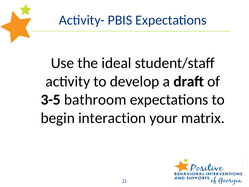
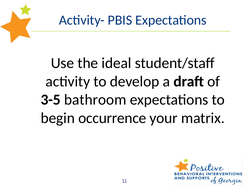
interaction: interaction -> occurrence (112, 118)
